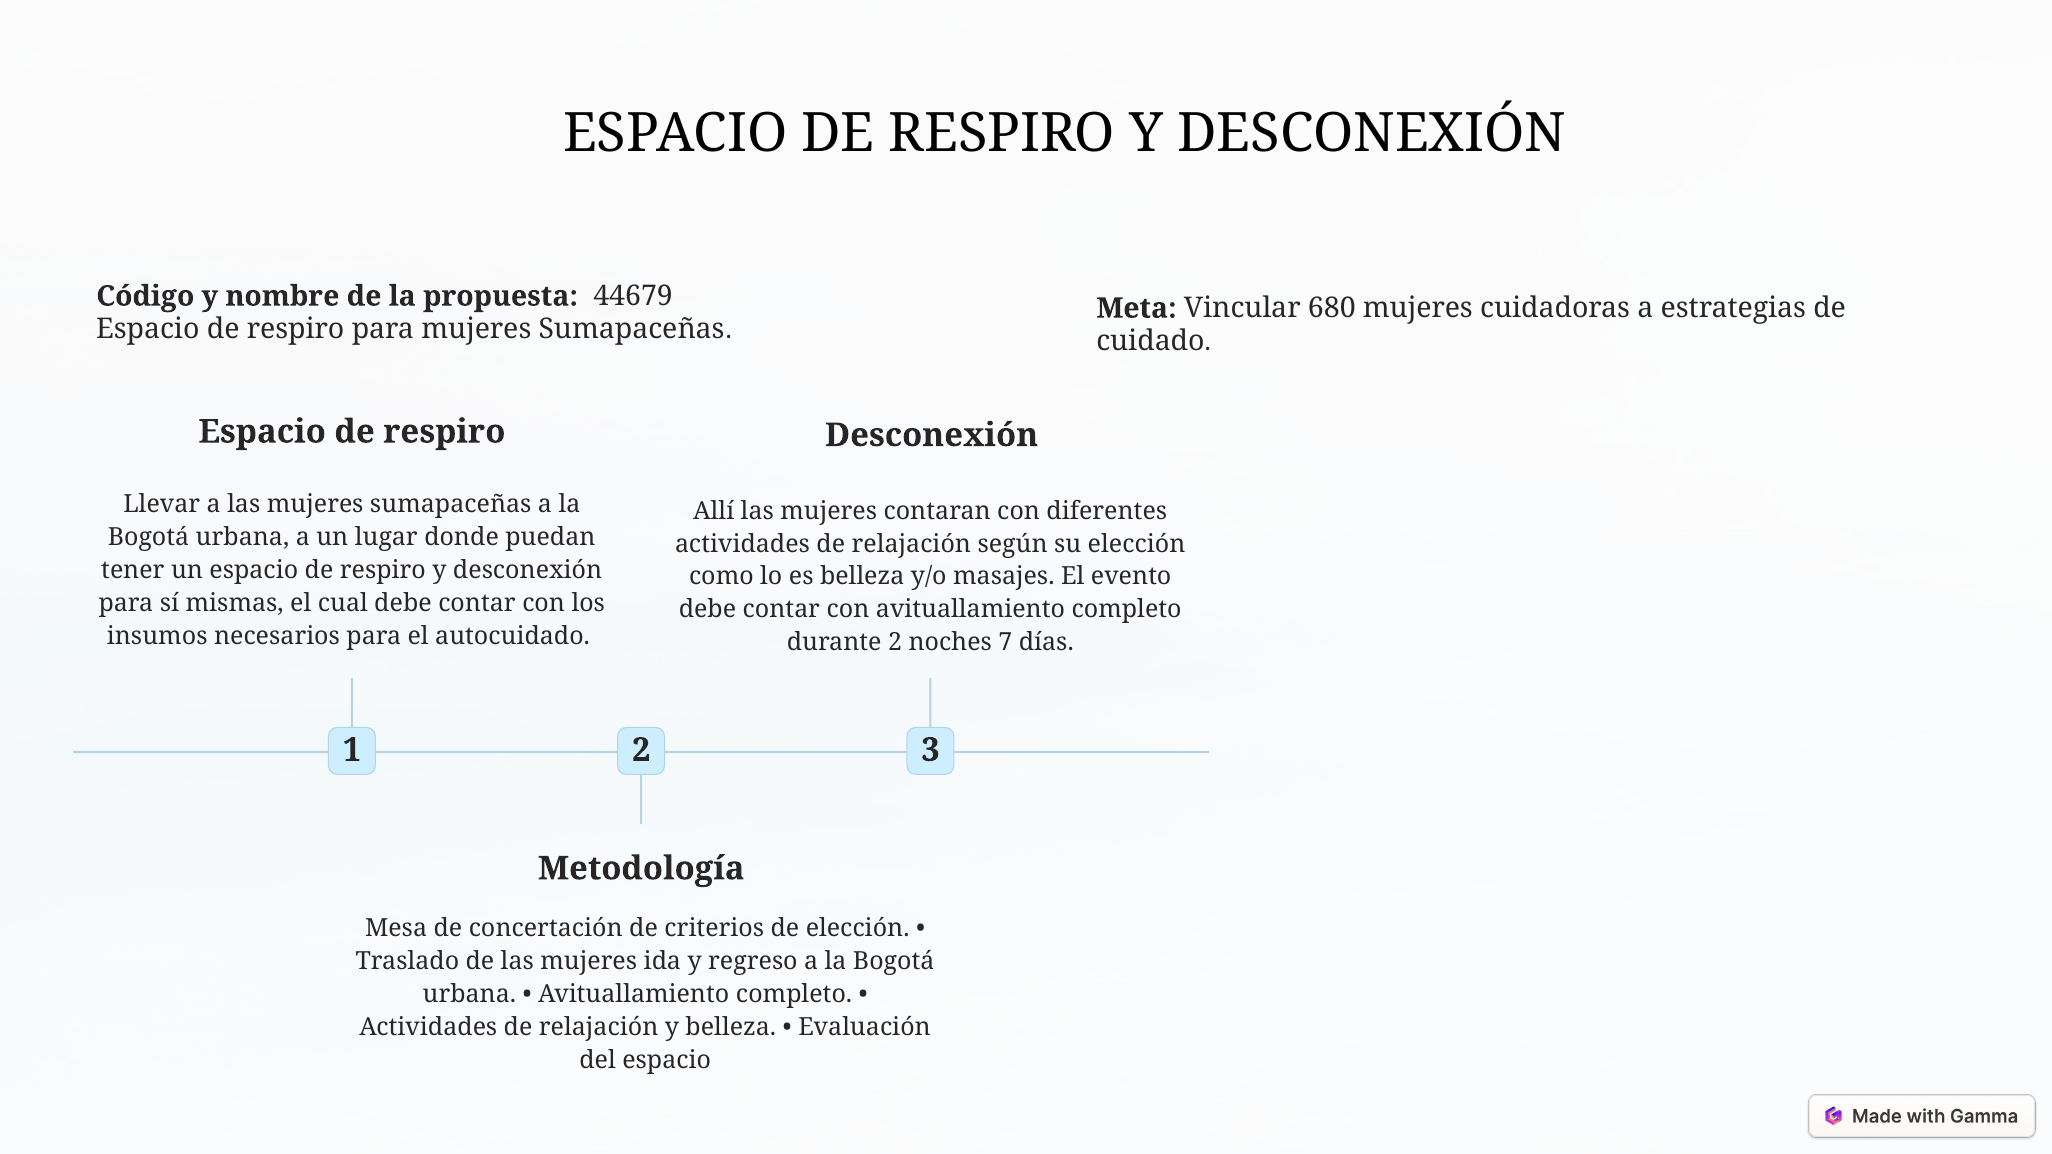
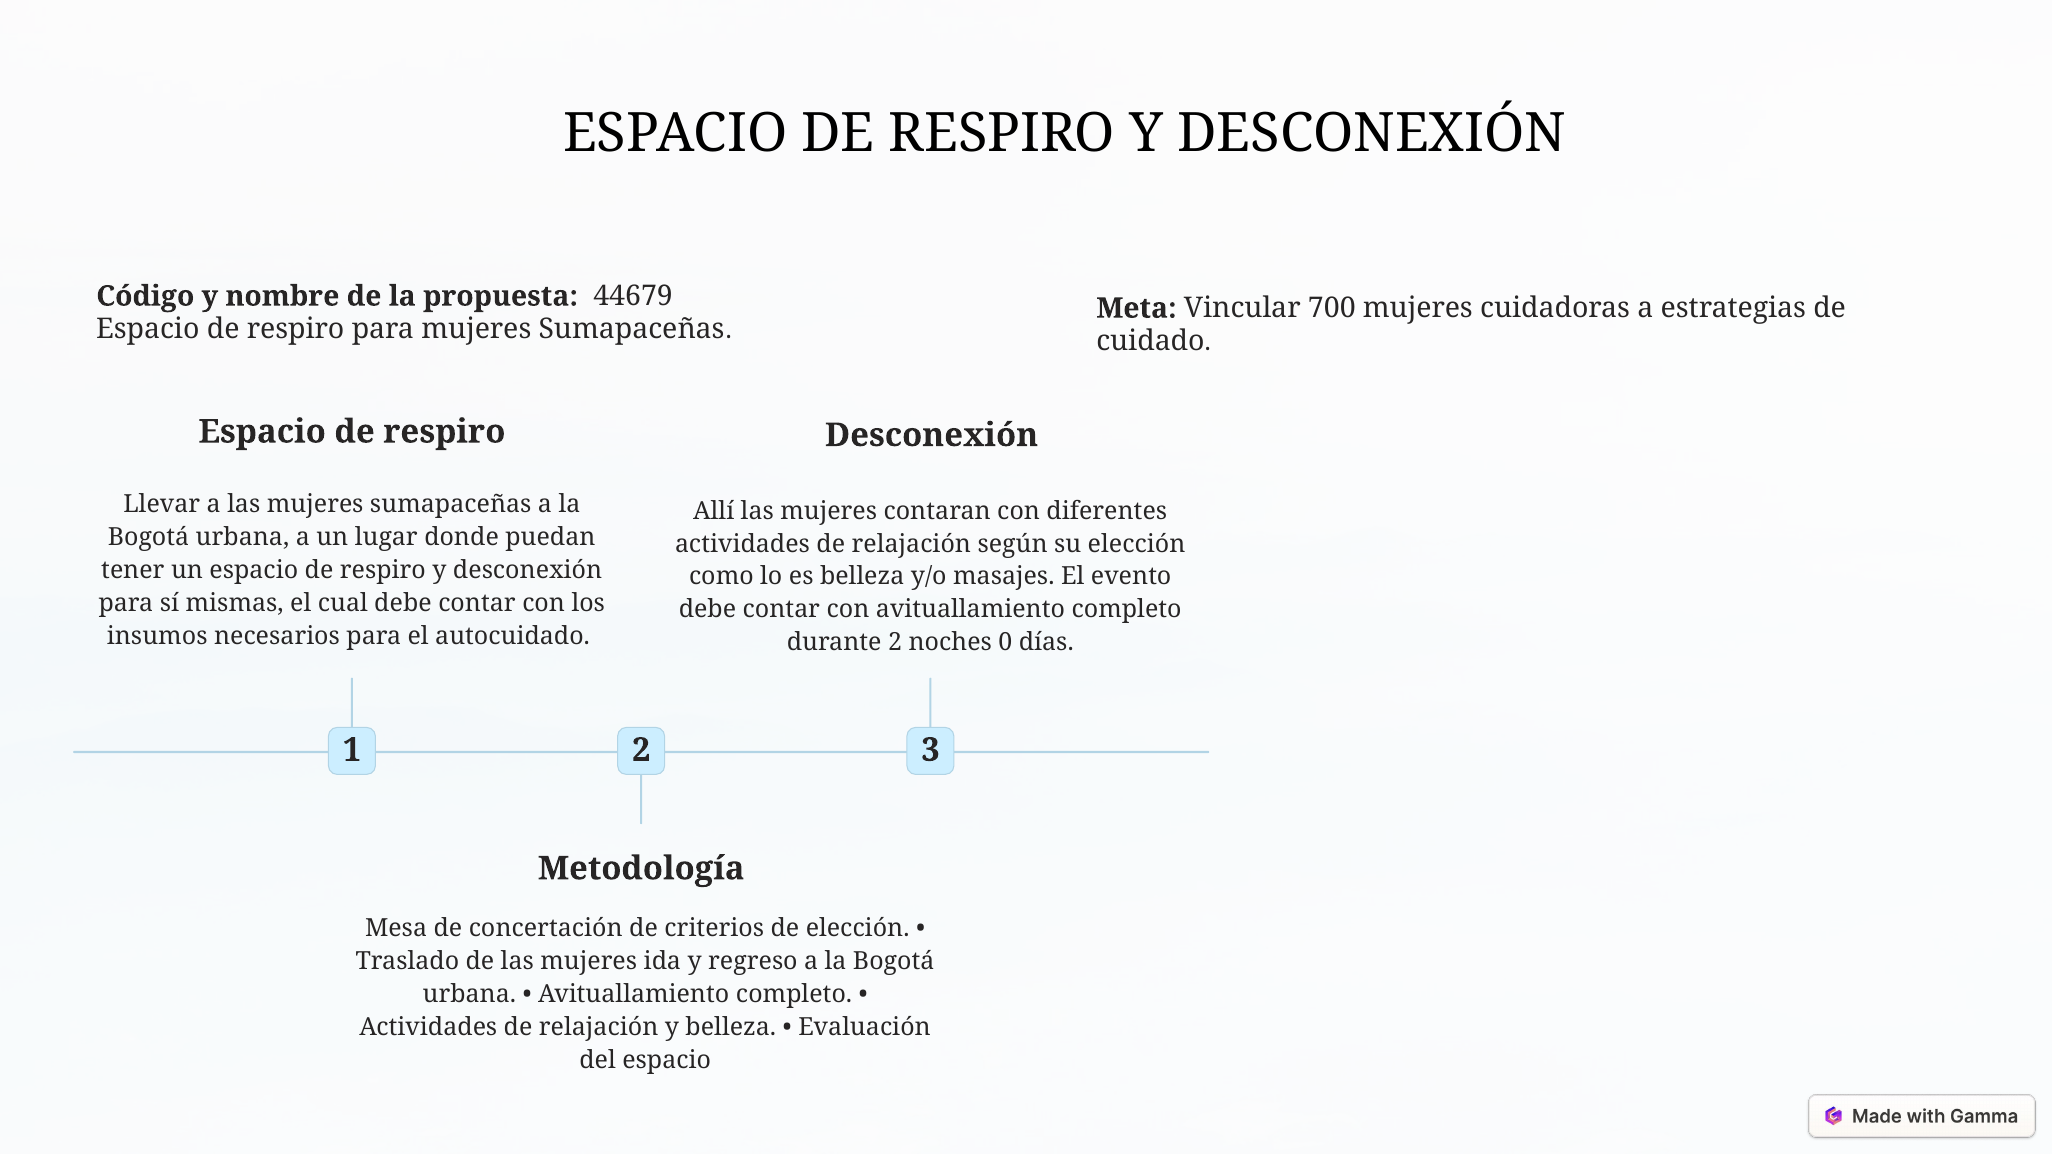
680: 680 -> 700 (1332, 308)
7: 7 -> 0 (1005, 643)
